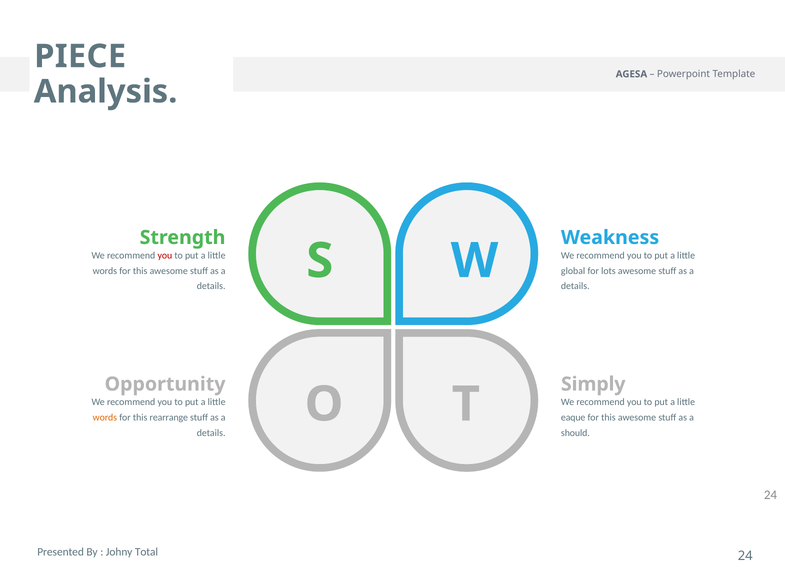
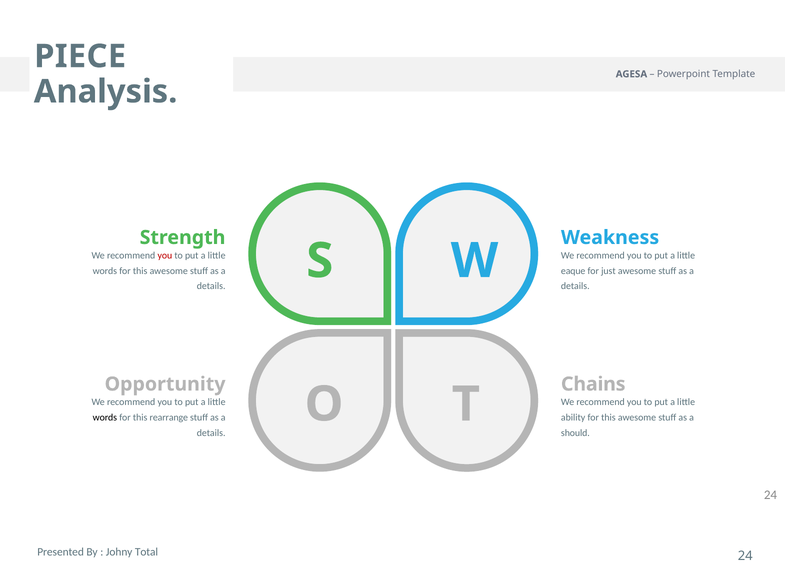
global: global -> eaque (573, 271)
lots: lots -> just (608, 271)
Simply: Simply -> Chains (593, 385)
words colour: orange -> black (105, 418)
eaque: eaque -> ability (573, 418)
